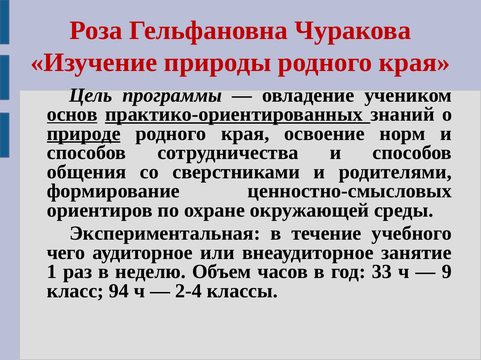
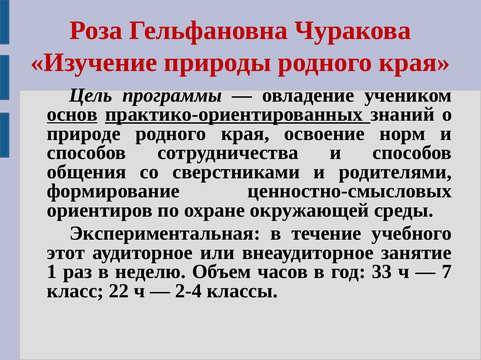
природе underline: present -> none (84, 134)
чего: чего -> этот (66, 253)
9: 9 -> 7 (447, 272)
94: 94 -> 22 (119, 291)
